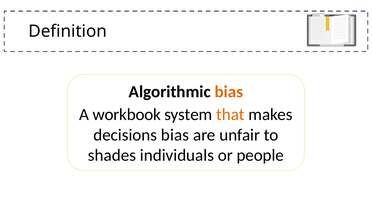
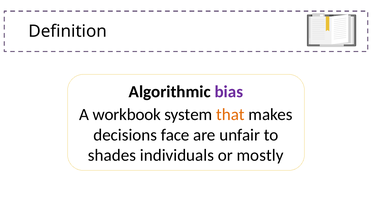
bias colour: orange -> purple (229, 92)
decisions bias: bias -> face (175, 135)
people: people -> mostly (260, 156)
